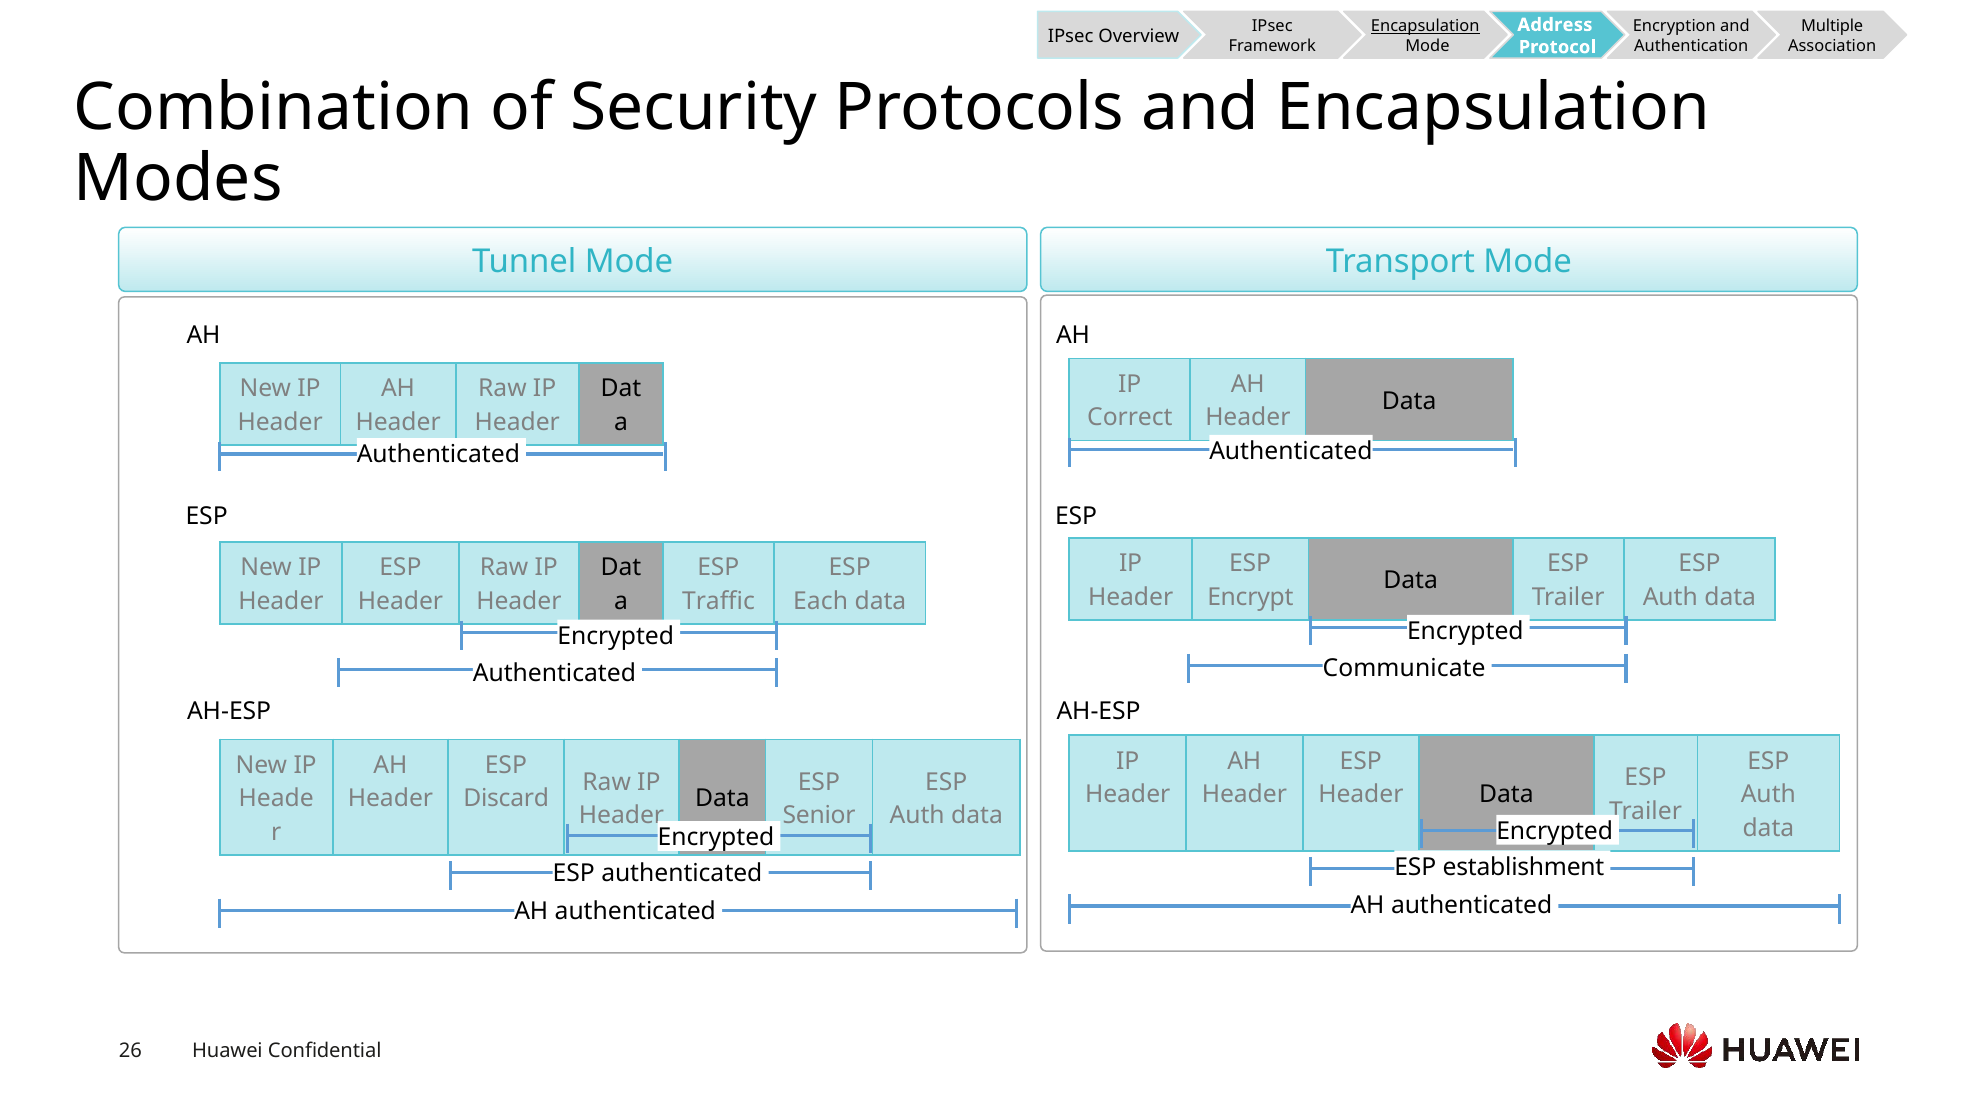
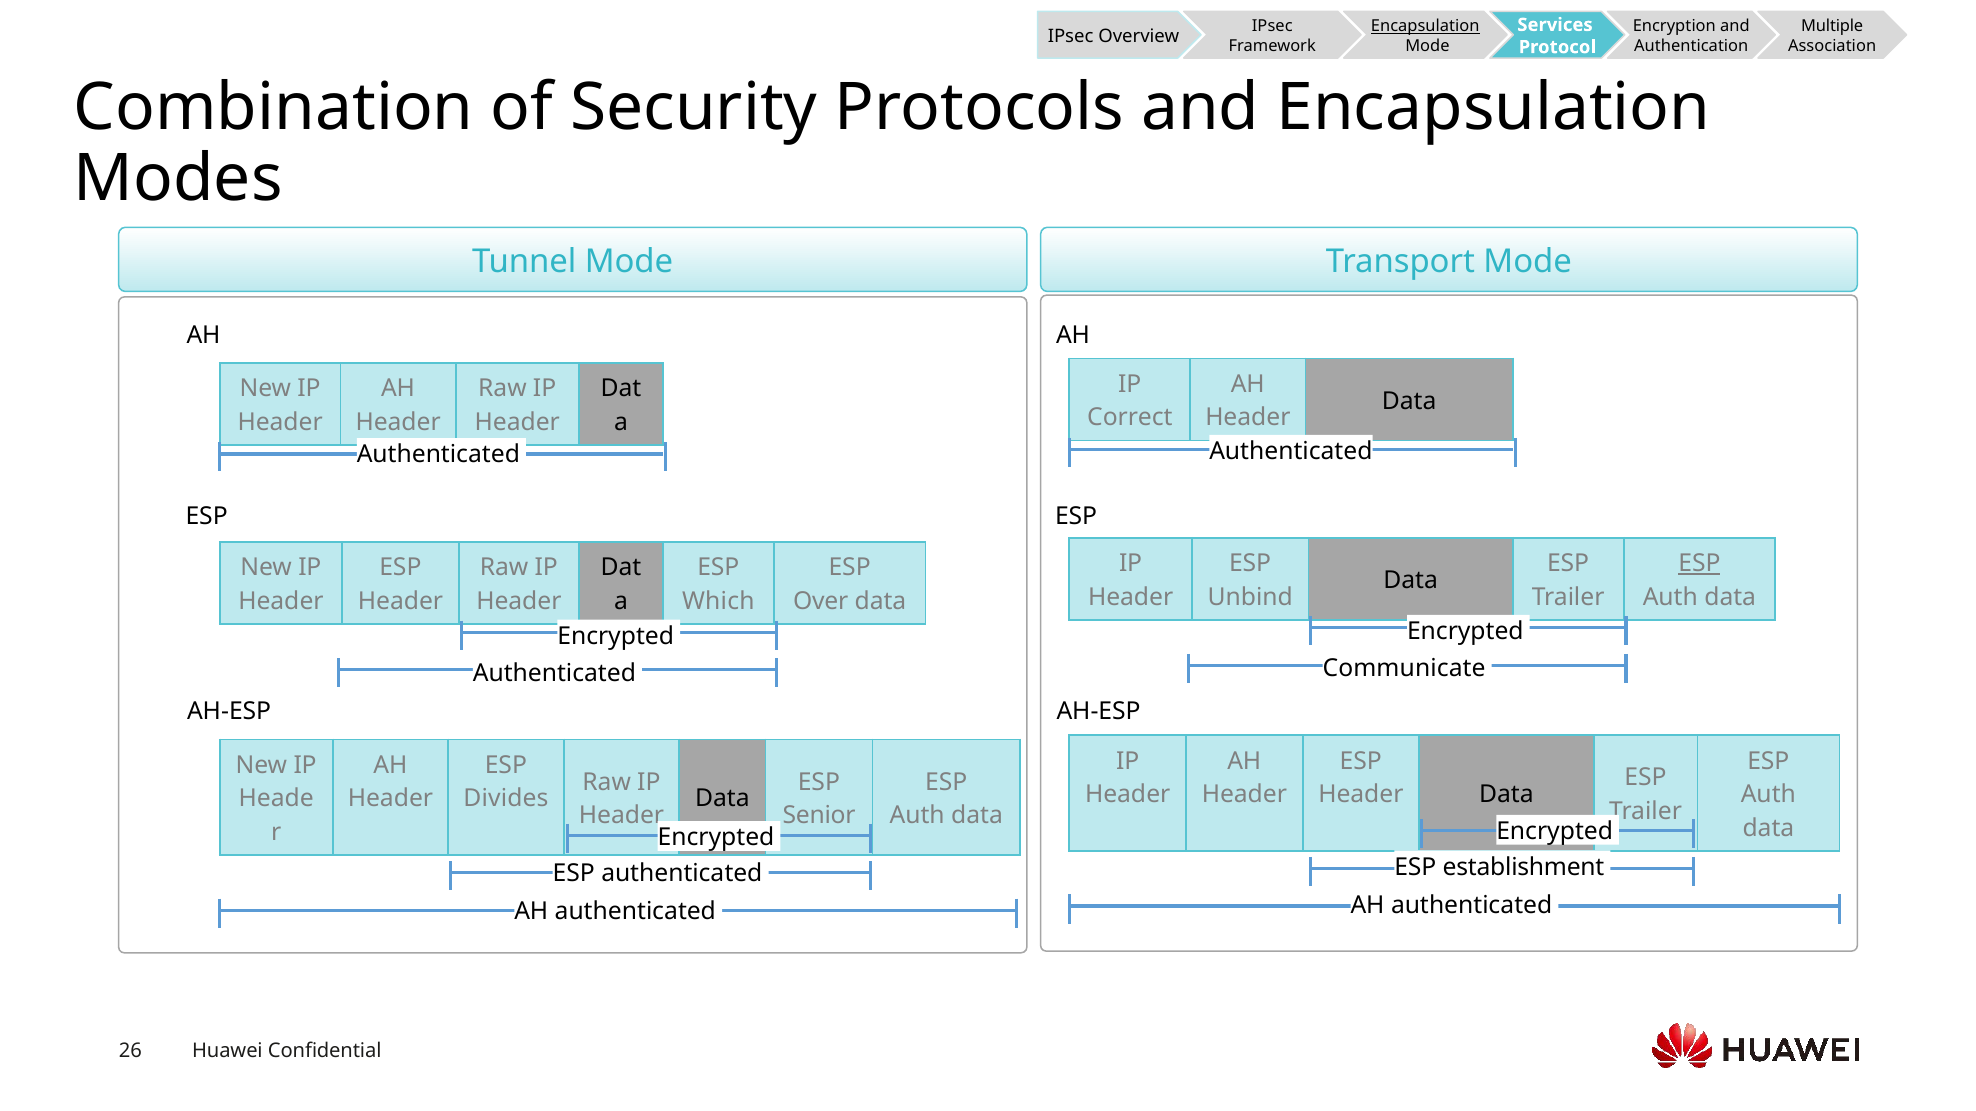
Address: Address -> Services (1555, 25)
ESP underline: none -> present (1699, 564)
Encrypt: Encrypt -> Unbind (1250, 597)
Traffic: Traffic -> Which (718, 602)
Each: Each -> Over (821, 602)
Discard: Discard -> Divides (506, 799)
